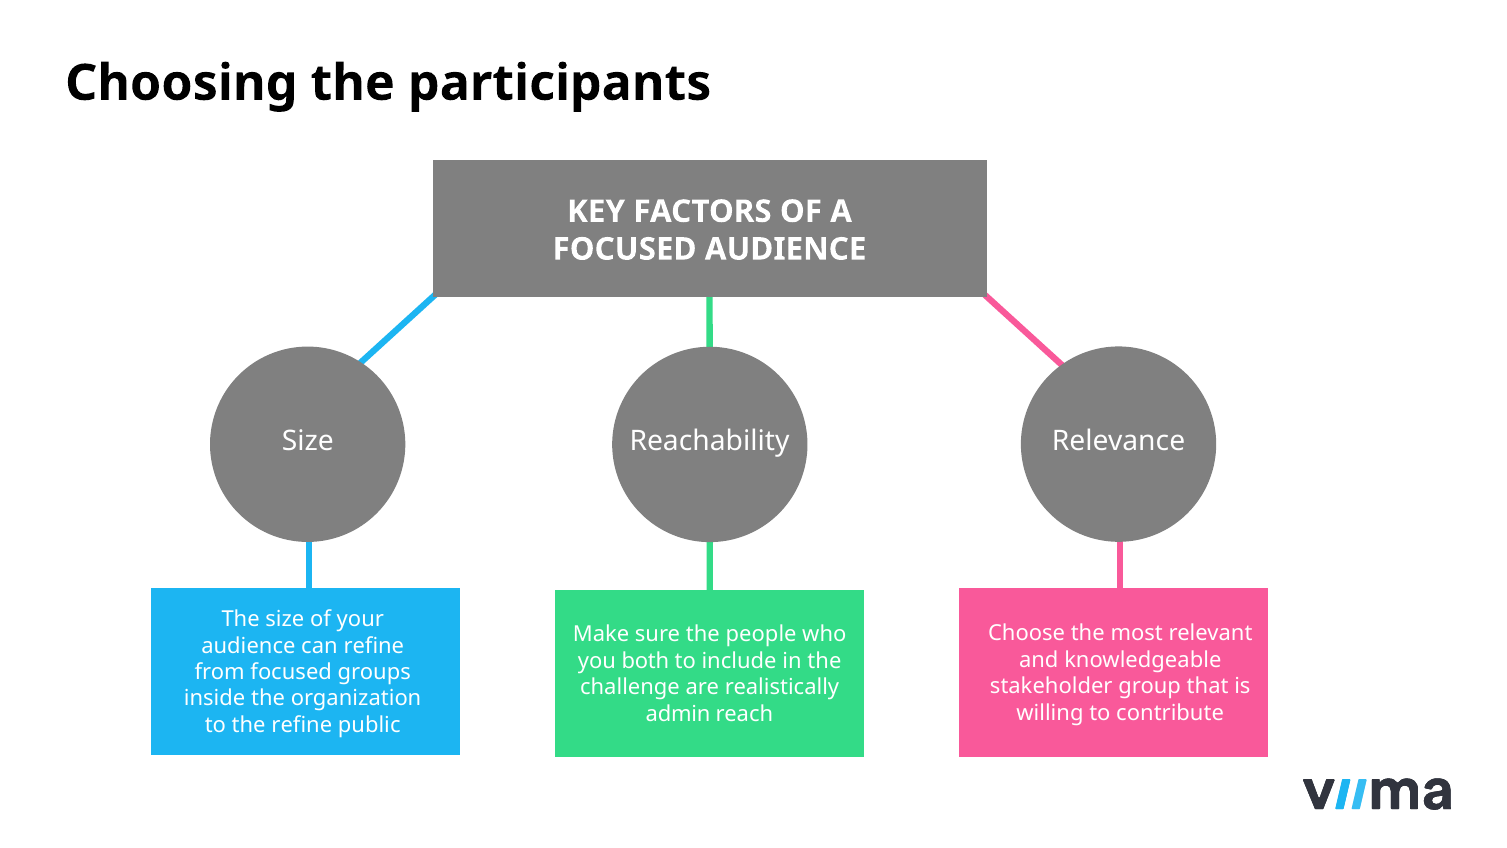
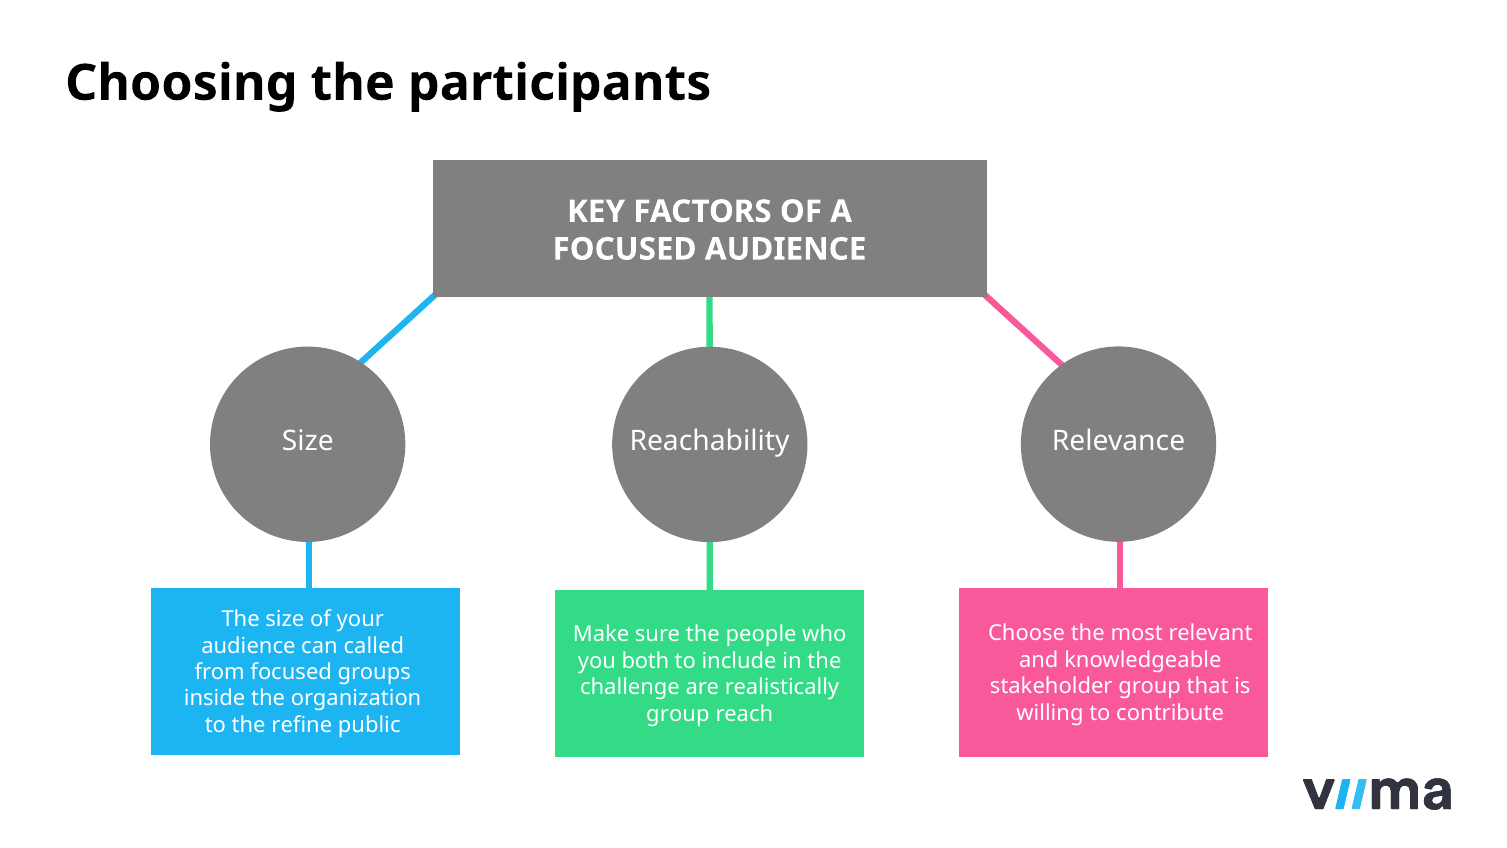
can refine: refine -> called (374, 646)
admin: admin -> group (678, 714)
